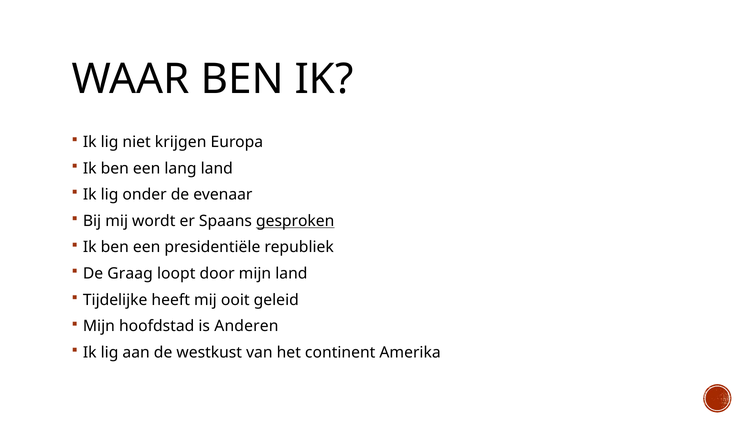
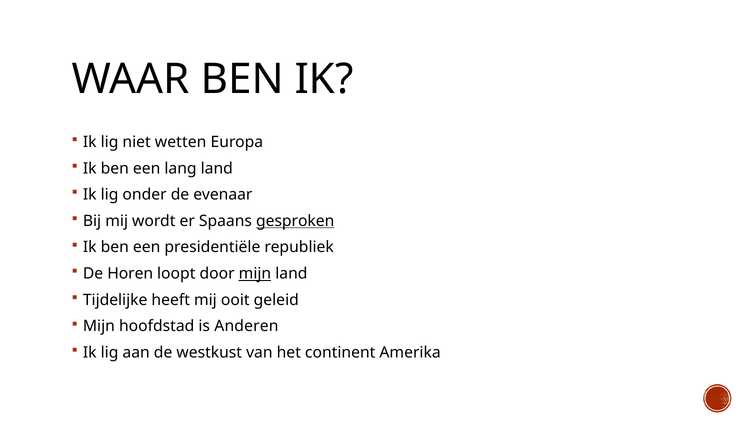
krijgen: krijgen -> wetten (181, 142)
Graag: Graag -> Horen (130, 274)
mijn underline: none -> present (255, 274)
